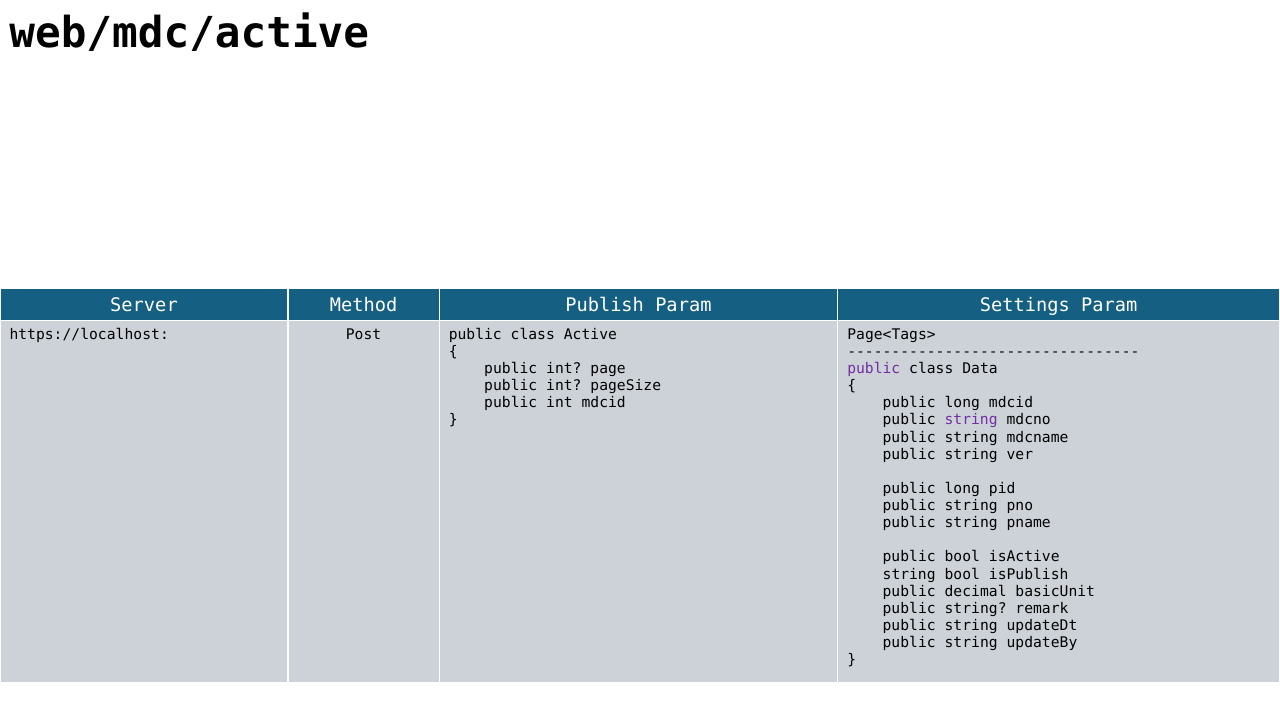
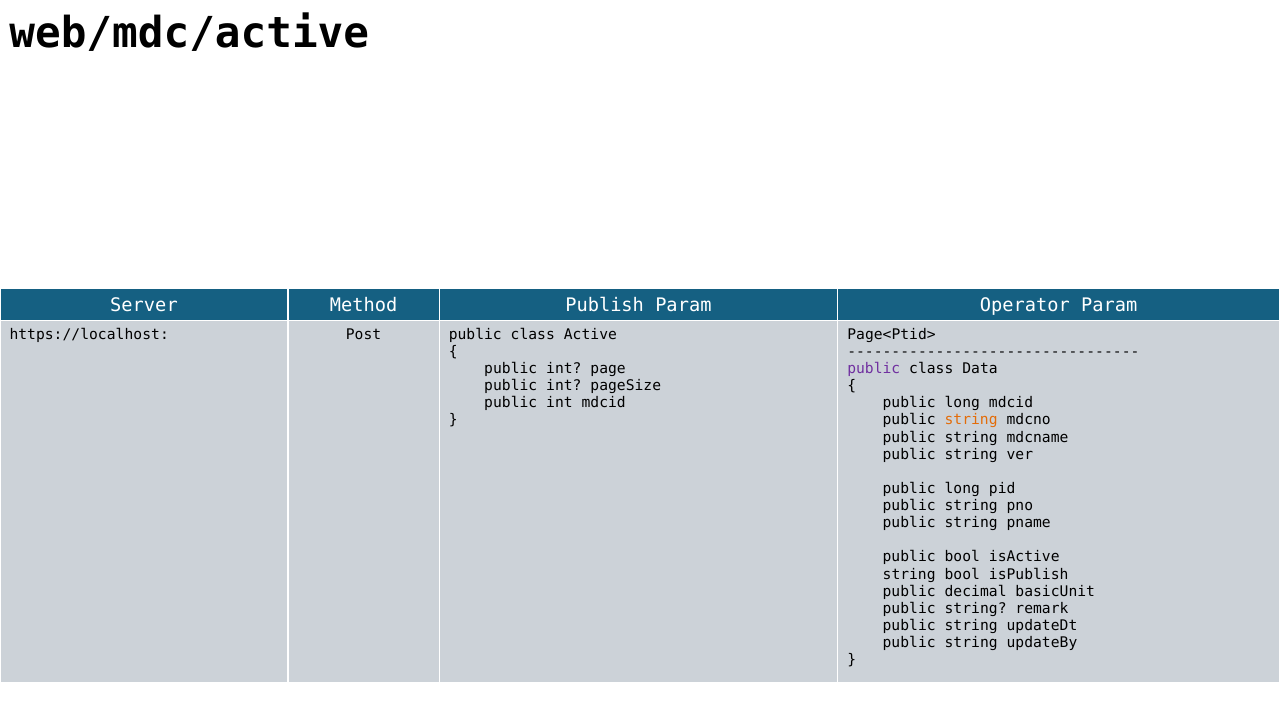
Settings: Settings -> Operator (1025, 305)
Page<Tags>: Page<Tags> -> Page<Ptid> (892, 334)
string colour: purple -> orange (971, 420)
